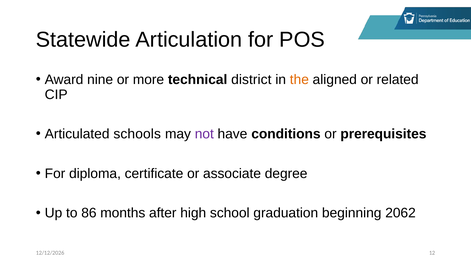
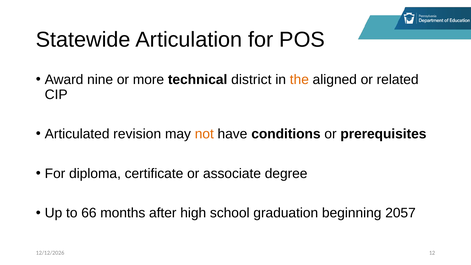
schools: schools -> revision (137, 134)
not colour: purple -> orange (204, 134)
86: 86 -> 66 (89, 213)
2062: 2062 -> 2057 (401, 213)
